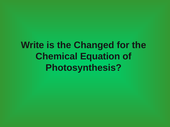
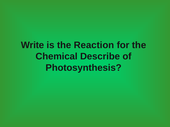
Changed: Changed -> Reaction (94, 45)
Equation: Equation -> Describe (100, 57)
